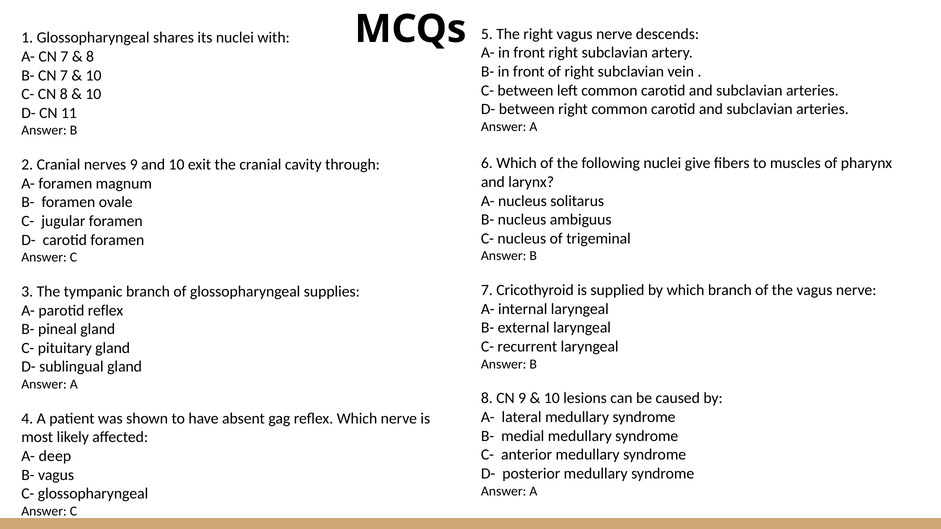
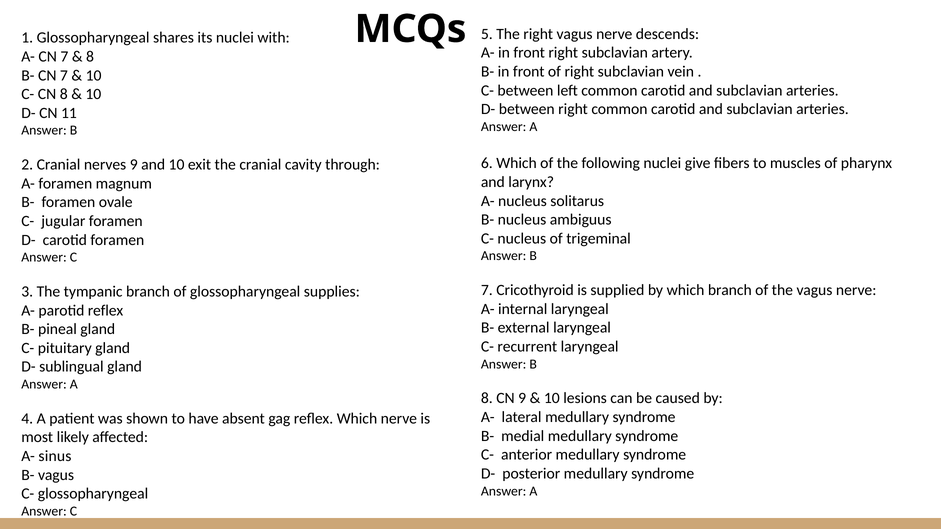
deep: deep -> sinus (55, 456)
